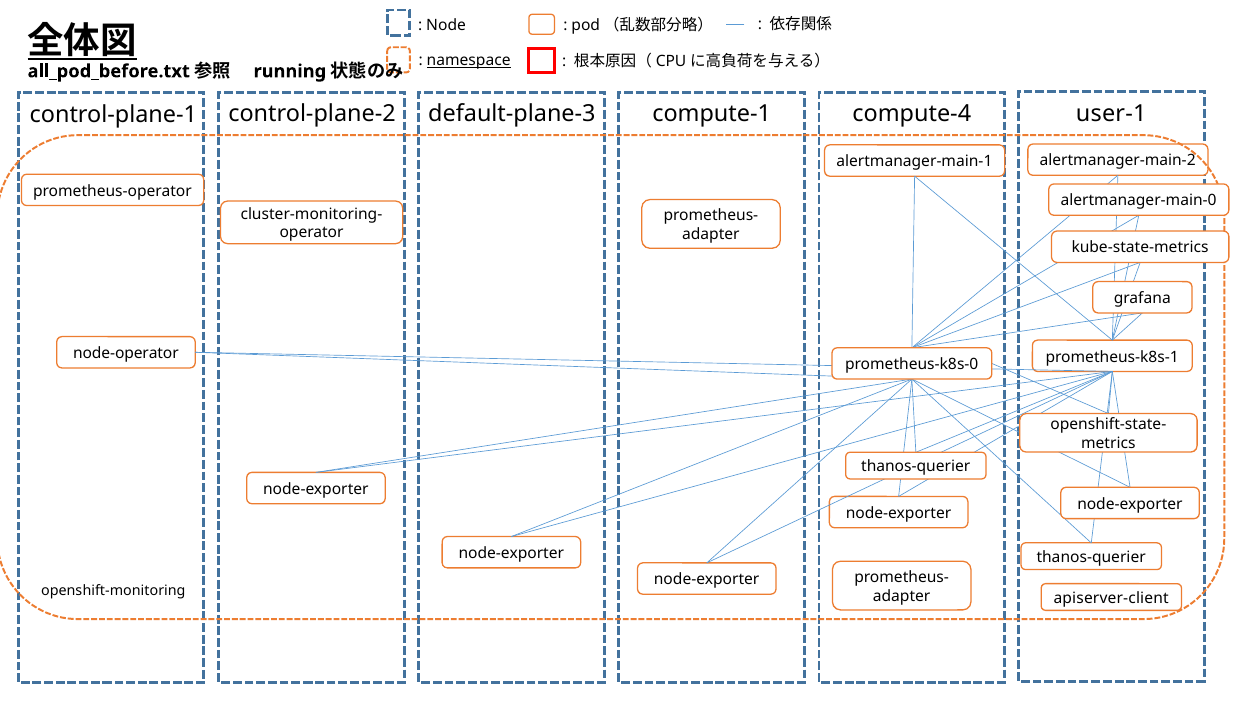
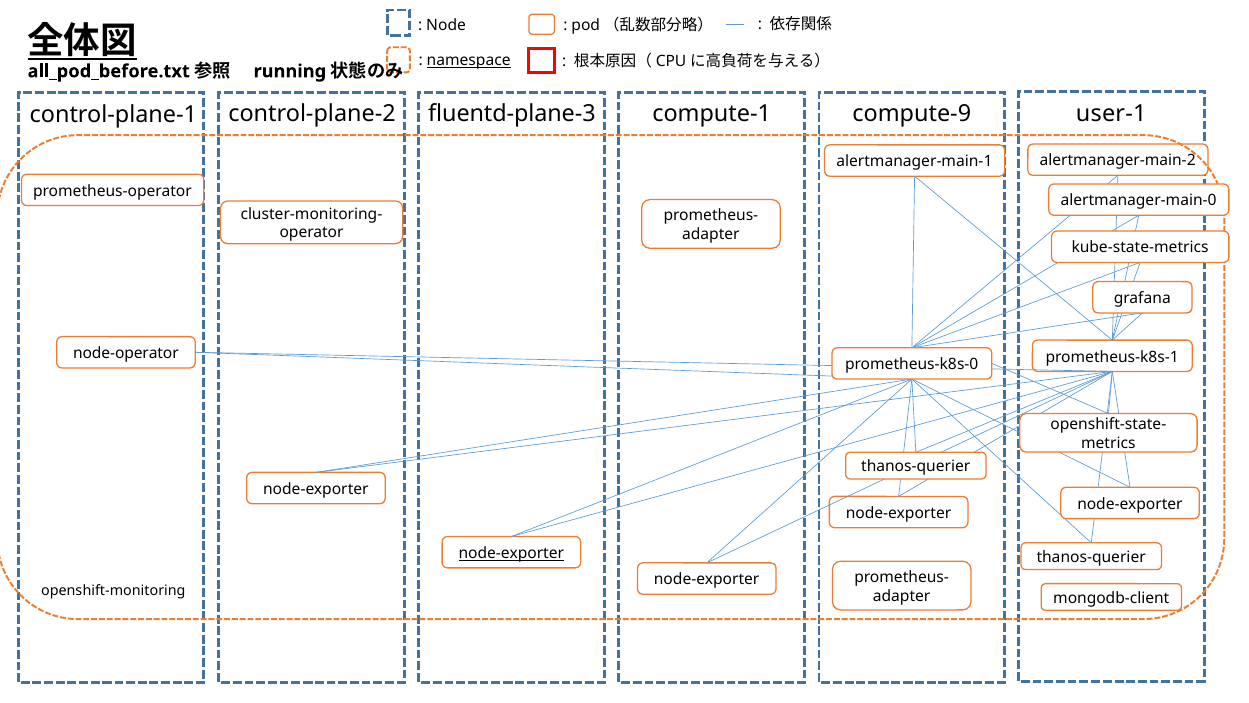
default-plane-3: default-plane-3 -> fluentd-plane-3 (512, 113)
compute-4: compute-4 -> compute-9 (912, 113)
node-exporter underline: none -> present (511, 553)
apiserver-client: apiserver-client -> mongodb-client (1111, 598)
